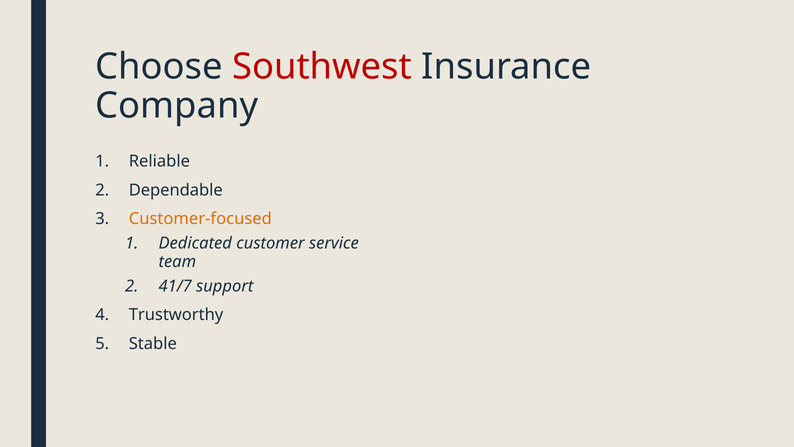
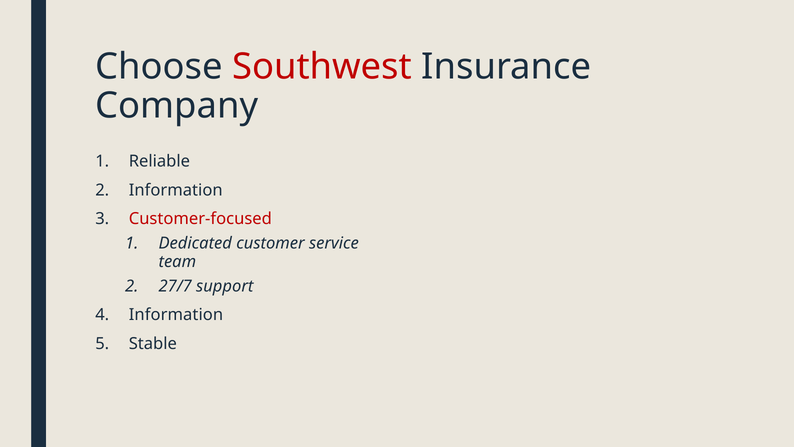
Dependable: Dependable -> Information (176, 190)
Customer-focused colour: orange -> red (200, 219)
41/7: 41/7 -> 27/7 (175, 286)
Trustworthy: Trustworthy -> Information (176, 315)
